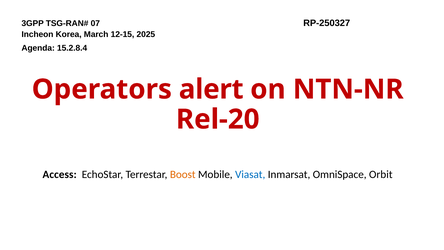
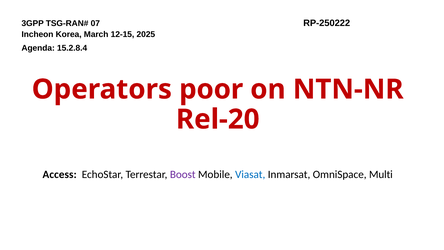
RP-250327: RP-250327 -> RP-250222 (327, 23)
alert: alert -> poor (211, 89)
Boost colour: orange -> purple (183, 174)
Orbit: Orbit -> Multi (381, 174)
